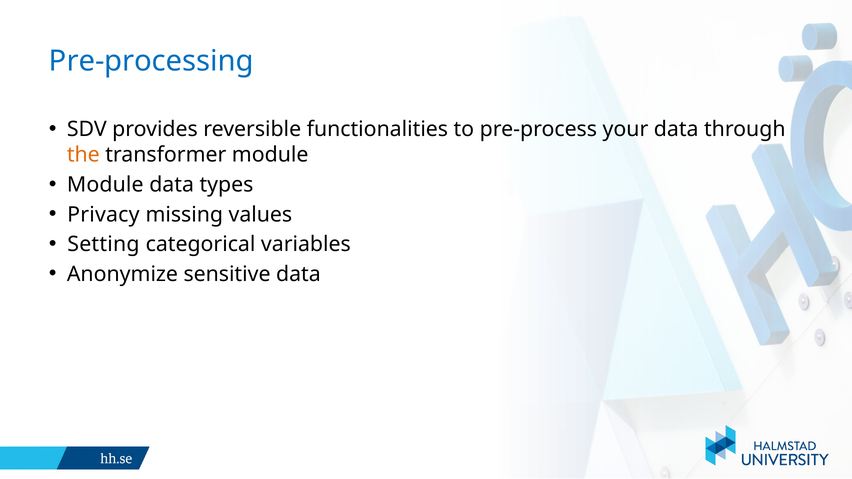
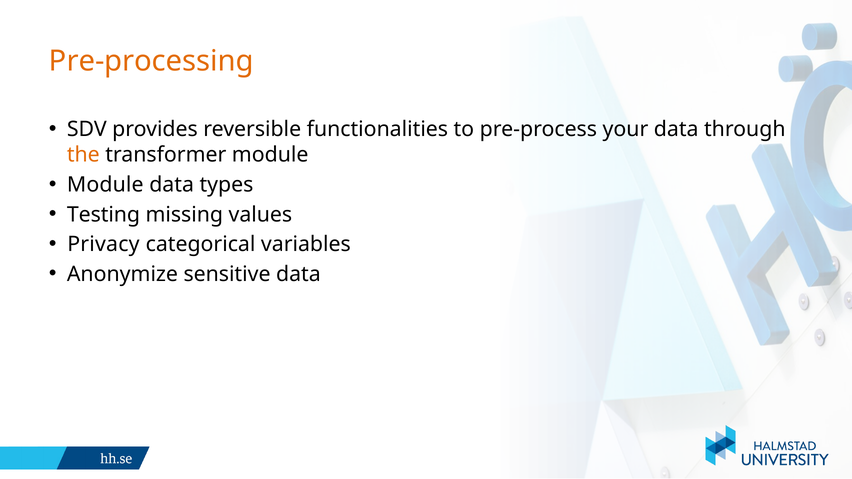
Pre-processing colour: blue -> orange (151, 61)
Privacy: Privacy -> Testing (103, 215)
Setting: Setting -> Privacy (103, 244)
